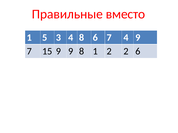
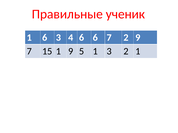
вместо: вместо -> ученик (125, 14)
1 5: 5 -> 6 (45, 38)
4 8: 8 -> 6 (82, 38)
7 4: 4 -> 2 (126, 38)
15 9: 9 -> 1 (58, 51)
9 8: 8 -> 5 (82, 51)
1 2: 2 -> 3 (109, 51)
2 6: 6 -> 1 (138, 51)
